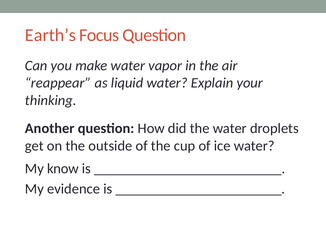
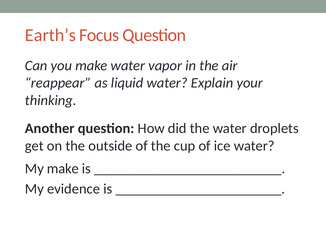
My know: know -> make (63, 169)
